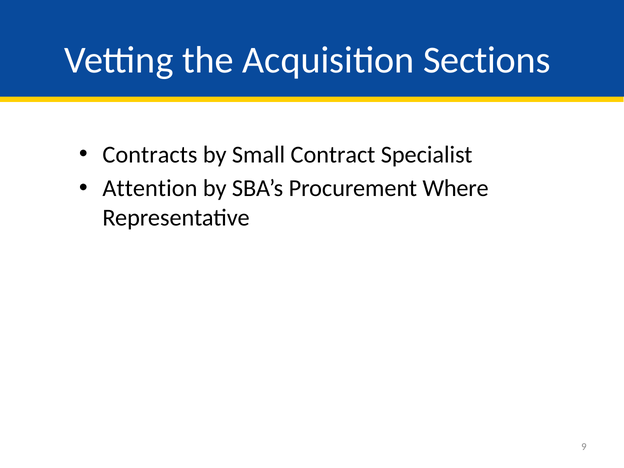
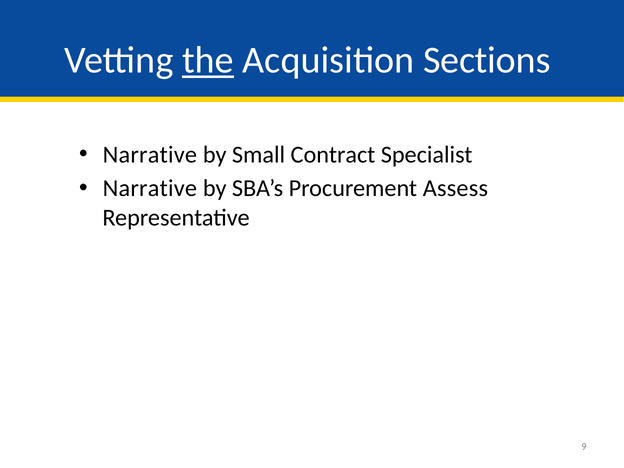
the underline: none -> present (208, 60)
Contracts: Contracts -> Narrative (150, 155)
Attention: Attention -> Narrative (150, 188)
Where: Where -> Assess (455, 188)
